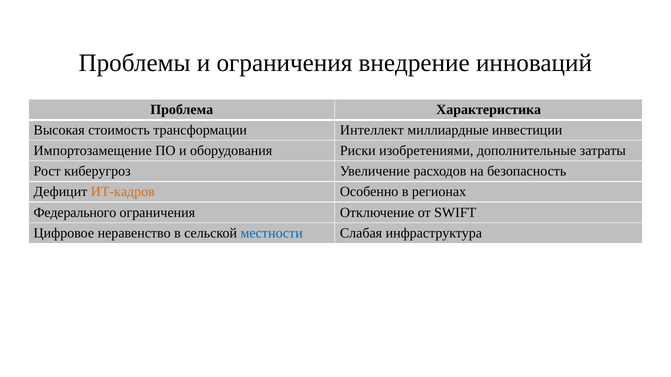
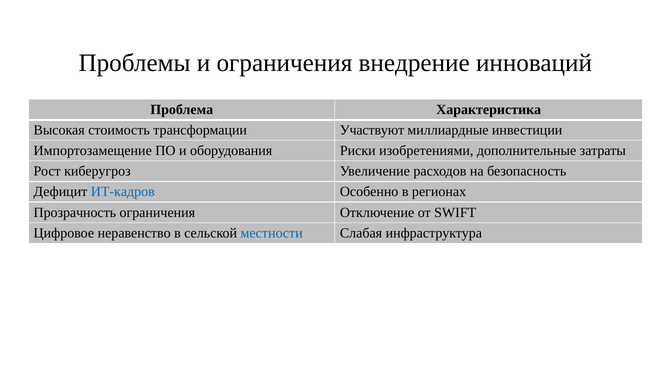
Интеллект: Интеллект -> Участвуют (372, 130)
ИТ-кадров colour: orange -> blue (123, 192)
Федерального: Федерального -> Прозрачность (75, 213)
